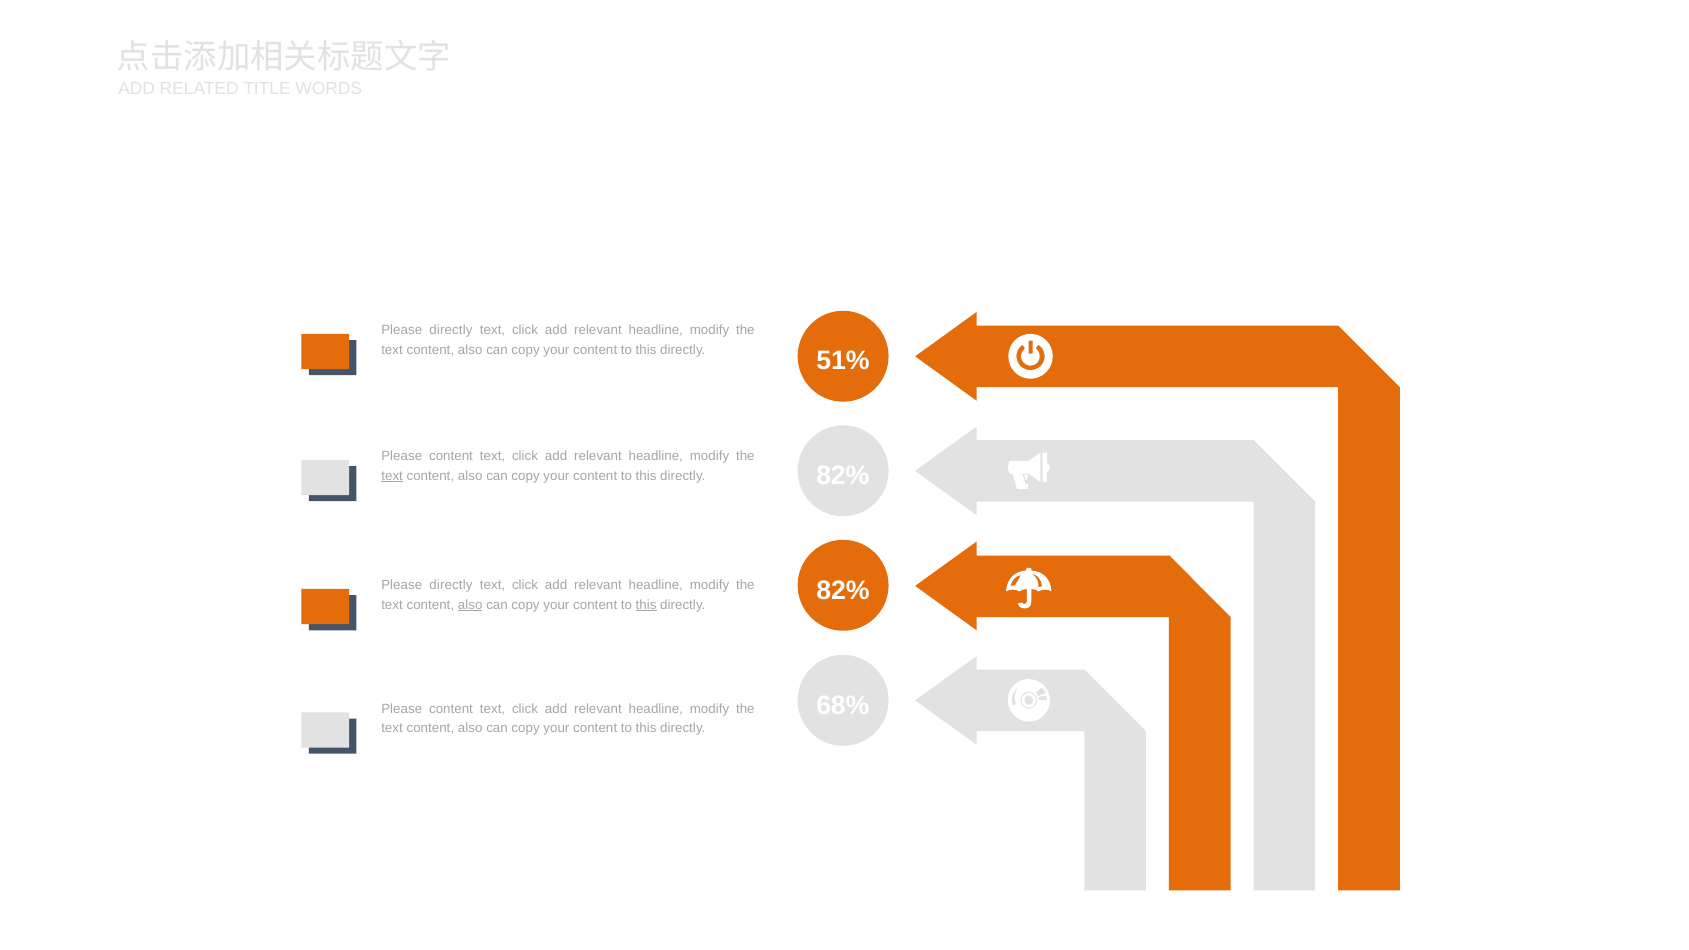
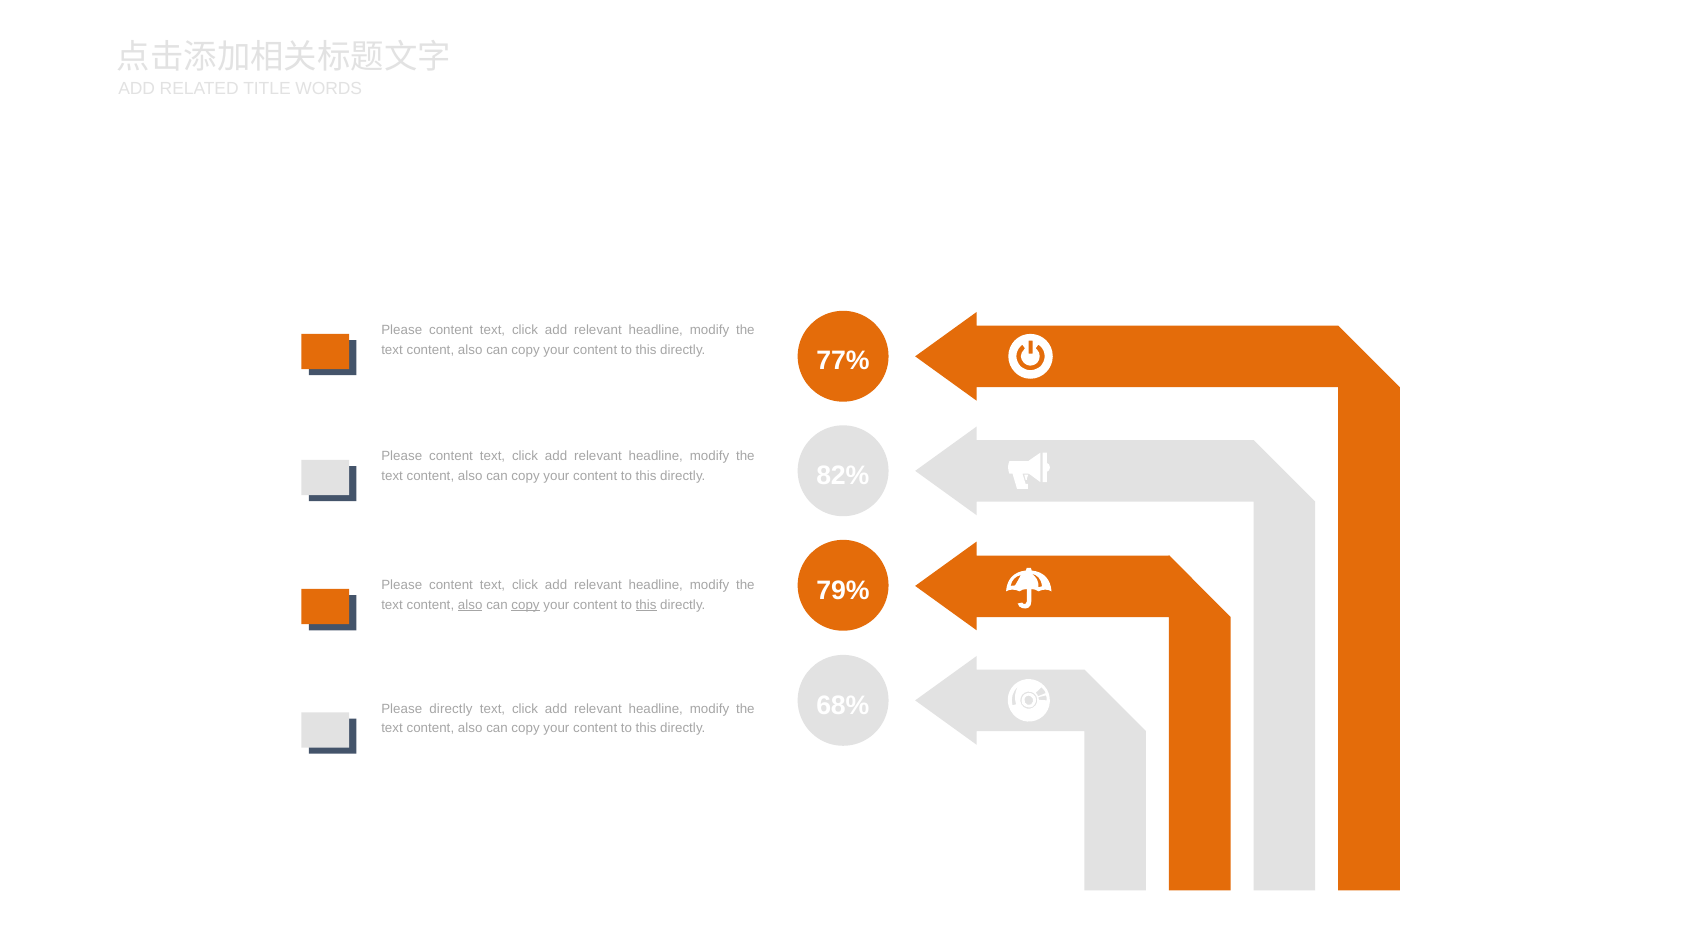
directly: directly -> content (451, 331)
51%: 51% -> 77% (843, 361)
text underline: present -> none (392, 476)
82%: 82% -> 79% (843, 591)
directly: directly -> content (451, 586)
copy underline: none -> present (526, 605)
content: content -> directly (451, 709)
